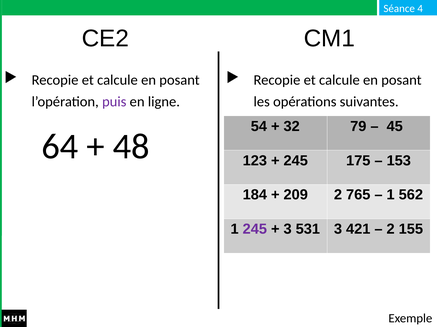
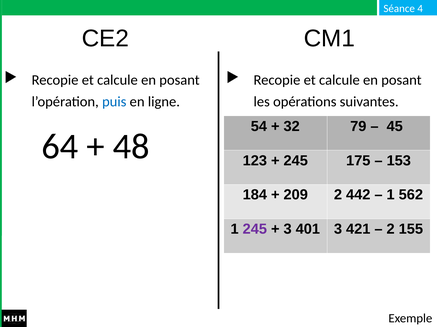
puis colour: purple -> blue (114, 102)
765: 765 -> 442 (358, 195)
531: 531 -> 401 (308, 230)
